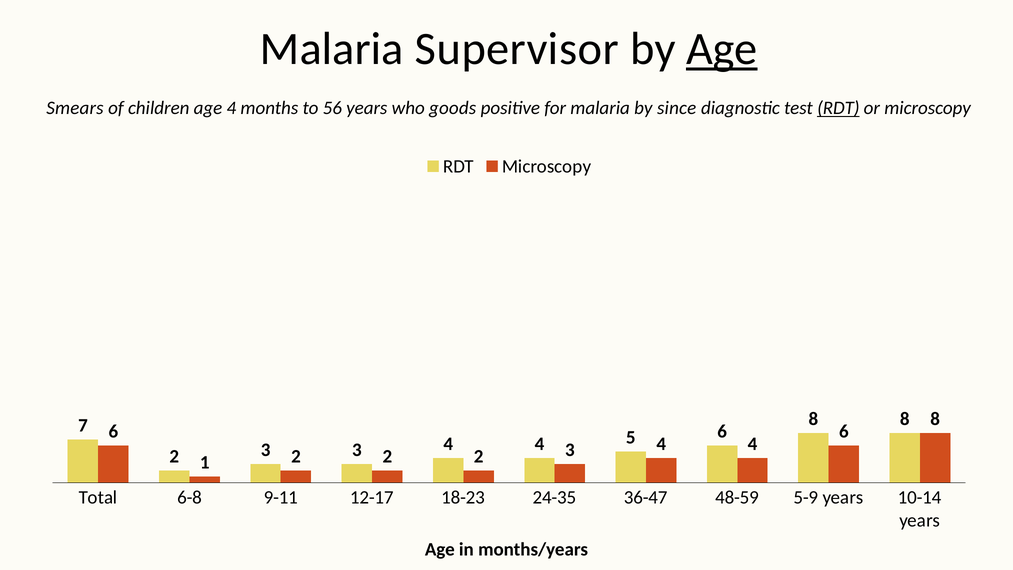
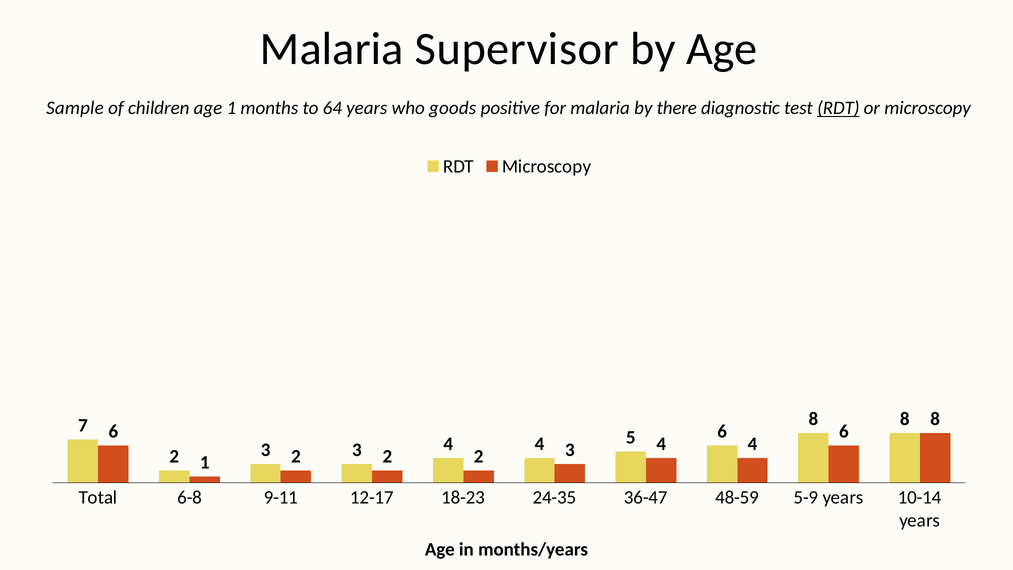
Age underline: present -> none (722, 49)
Smears: Smears -> Sample (75, 108)
age 4: 4 -> 1 (231, 108)
56: 56 -> 64 (332, 108)
since: since -> there (677, 108)
